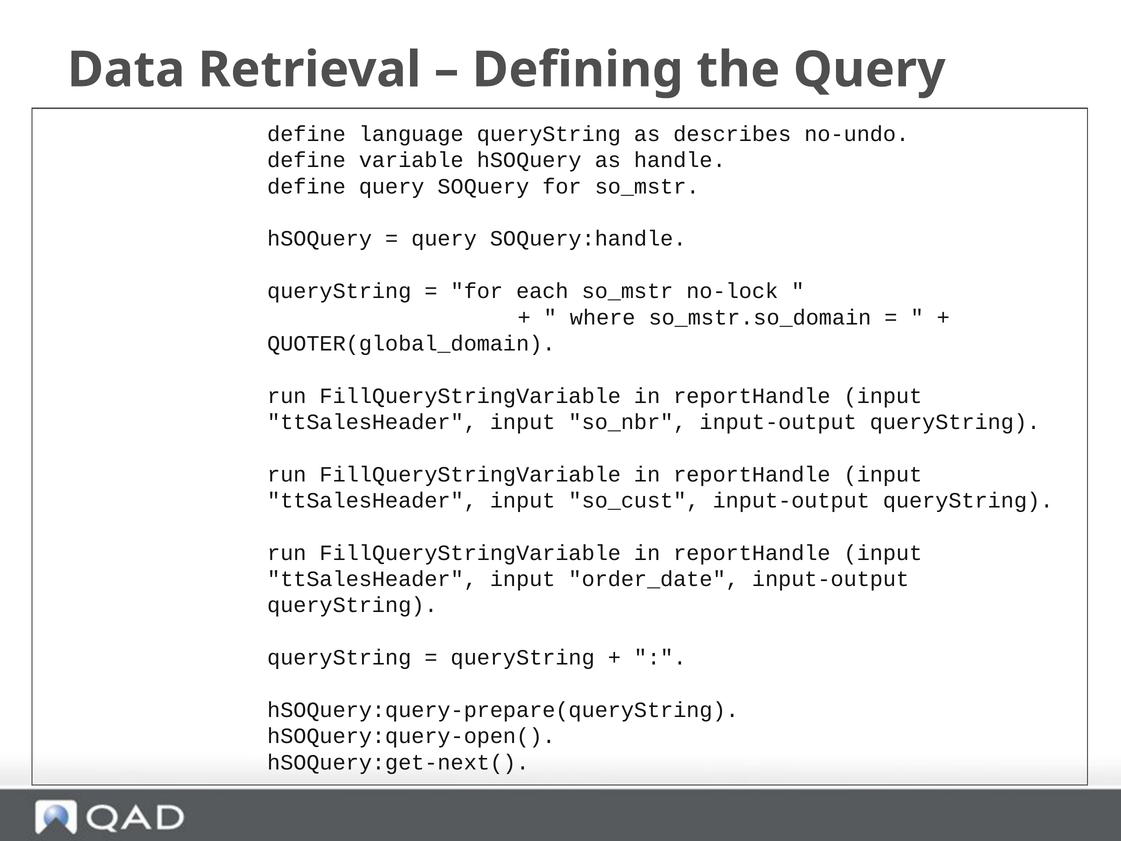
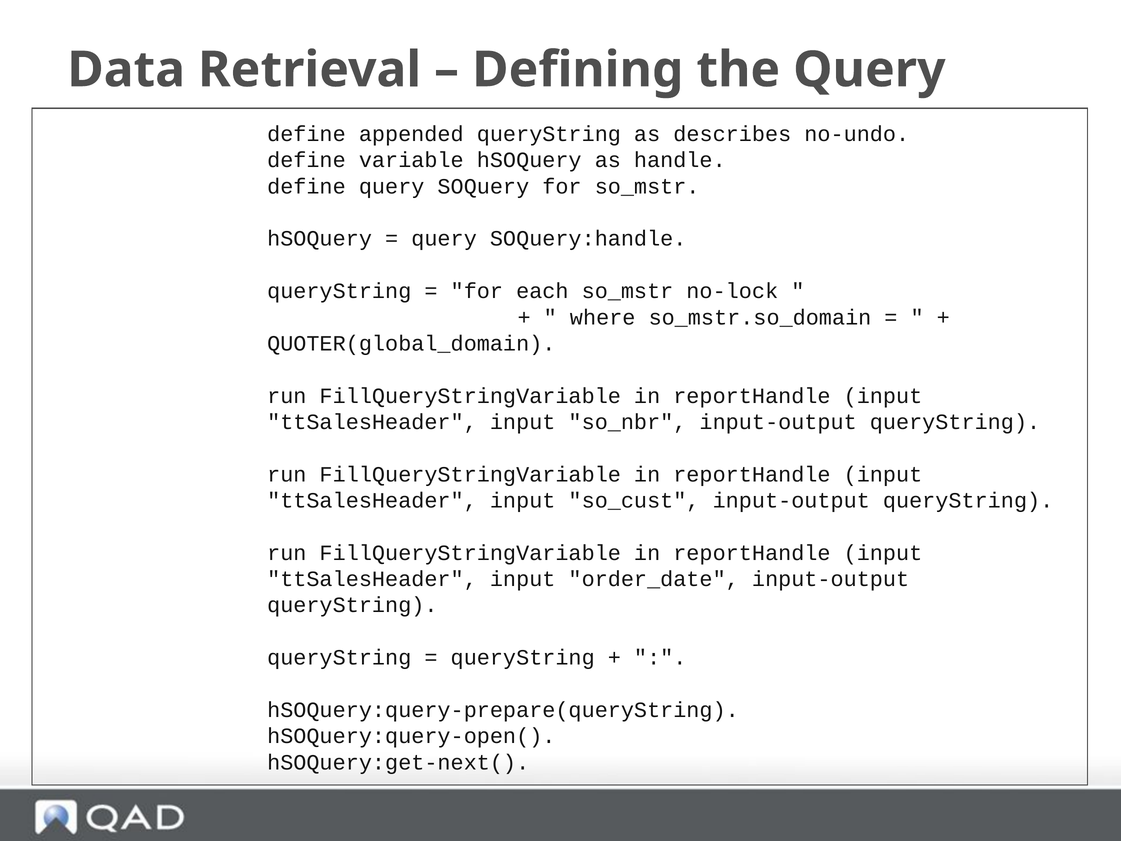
language: language -> appended (411, 134)
